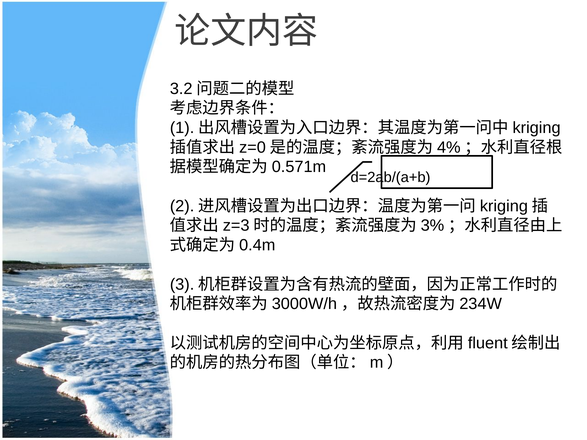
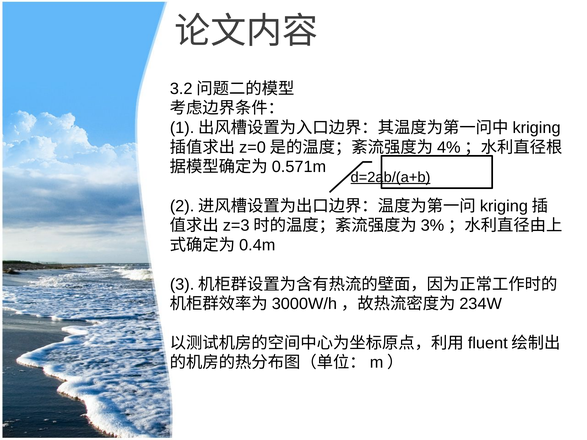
d=2ab/(a+b underline: none -> present (391, 177)
